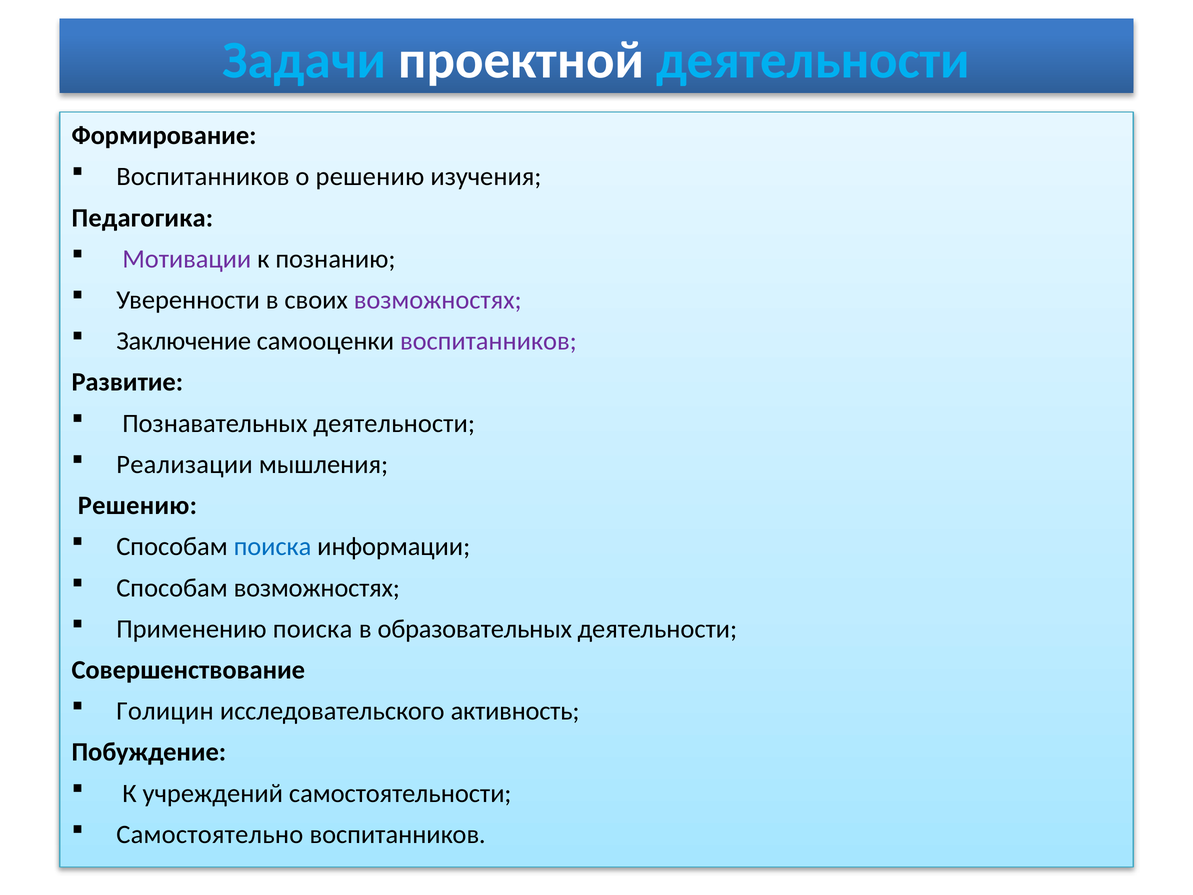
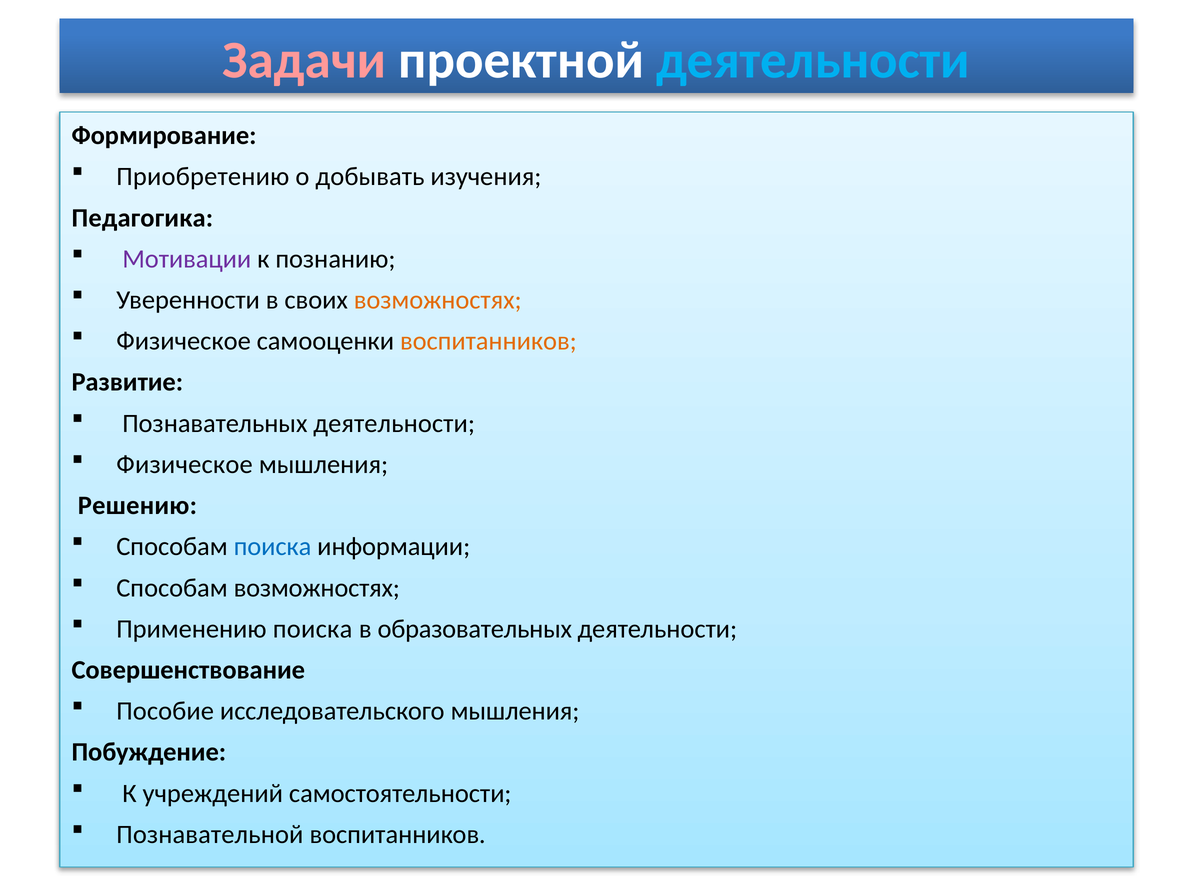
Задачи colour: light blue -> pink (304, 60)
Воспитанников: Воспитанников -> Приобретению (203, 177)
о решению: решению -> добывать (370, 177)
возможностях colour: purple -> orange (438, 300)
Заключение: Заключение -> Физическое (184, 341)
воспитанников colour: purple -> orange (488, 341)
Реализации: Реализации -> Физическое (185, 464)
Голицин: Голицин -> Пособие (165, 711)
исследовательского активность: активность -> мышления (515, 711)
Самостоятельно: Самостоятельно -> Познавательной (210, 834)
